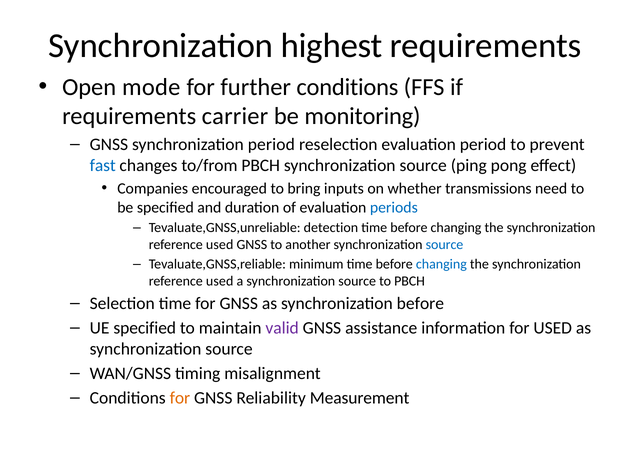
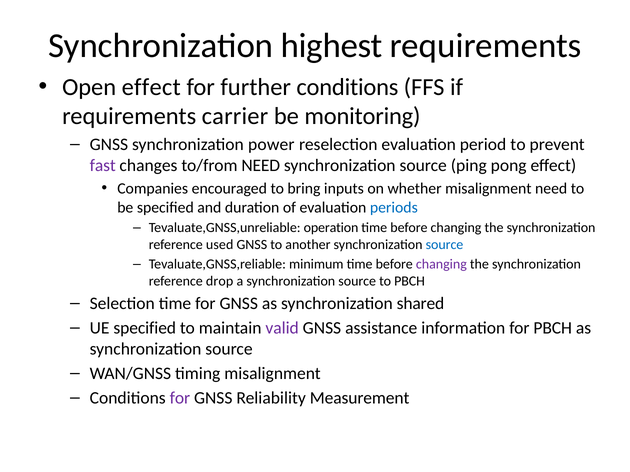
Open mode: mode -> effect (151, 87)
synchronization period: period -> power (271, 145)
fast colour: blue -> purple (103, 166)
to/from PBCH: PBCH -> NEED (261, 166)
whether transmissions: transmissions -> misalignment (488, 189)
detection: detection -> operation (331, 228)
changing colour: blue -> purple (441, 264)
used: used -> drop (220, 281)
synchronization before: before -> shared (420, 304)
for USED: USED -> PBCH (553, 328)
for colour: orange -> purple (180, 398)
